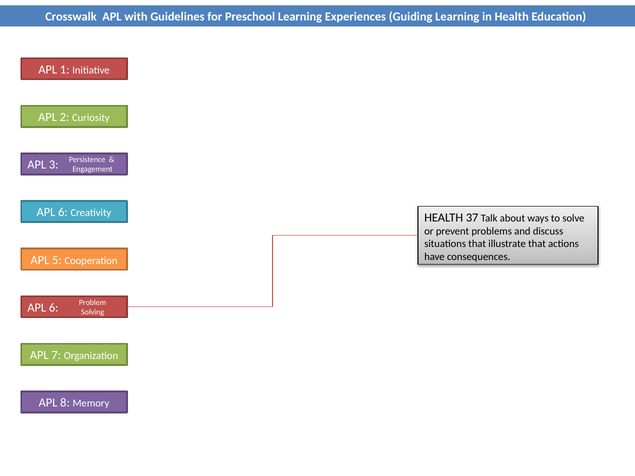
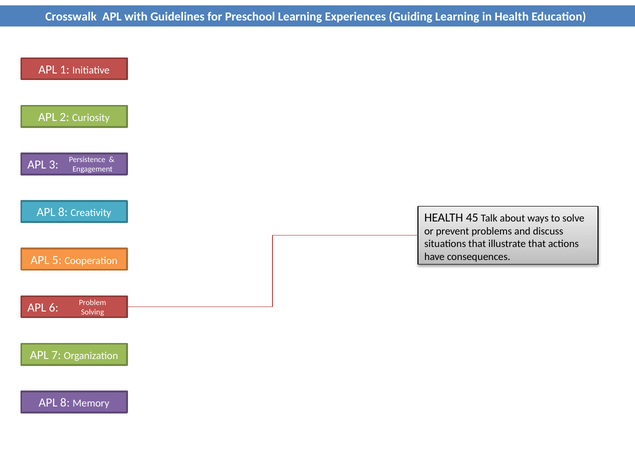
6: 6 -> 8 (63, 212)
37: 37 -> 45 (472, 218)
